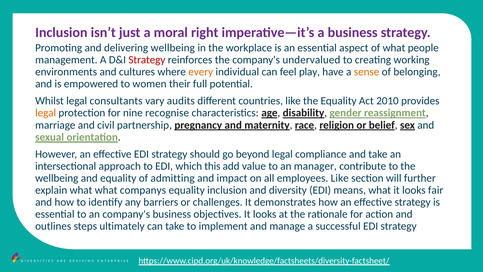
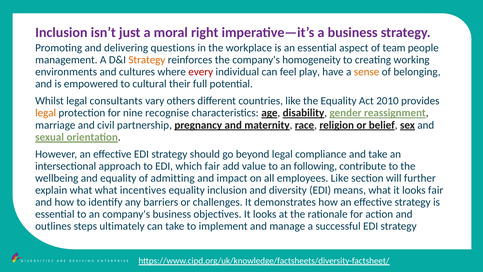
delivering wellbeing: wellbeing -> questions (173, 48)
of what: what -> team (394, 48)
Strategy colour: red -> orange (147, 60)
undervalued: undervalued -> homogeneity (312, 60)
every colour: orange -> red (201, 72)
women: women -> cultural (150, 84)
audits: audits -> others (181, 101)
which this: this -> fair (212, 166)
manager: manager -> following (315, 166)
companys: companys -> incentives (143, 190)
